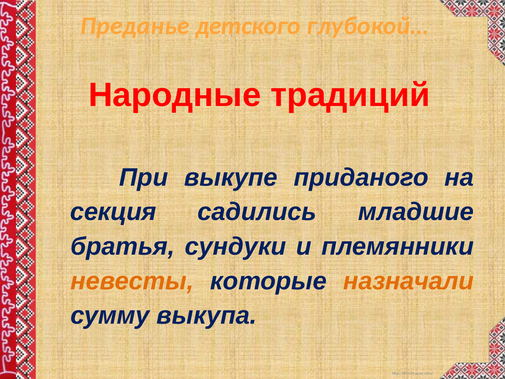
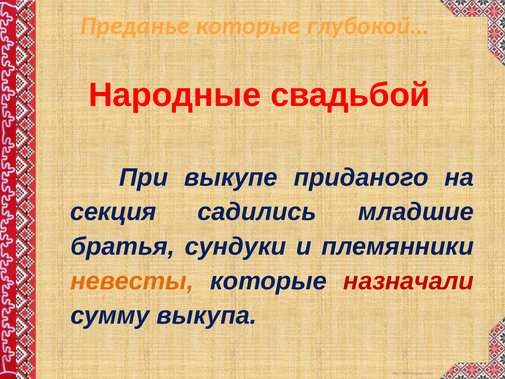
Преданье детского: детского -> которые (248, 26)
традиций: традиций -> свадьбой (350, 95)
назначали colour: orange -> red (409, 281)
